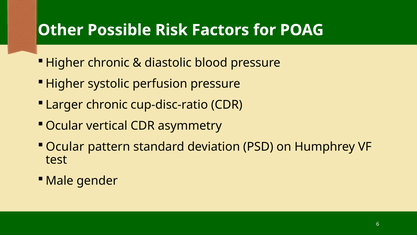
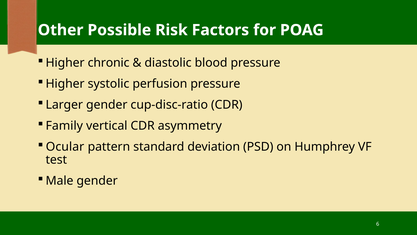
Larger chronic: chronic -> gender (107, 105)
Ocular: Ocular -> Family (64, 126)
